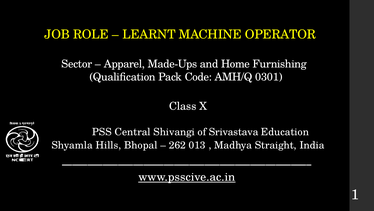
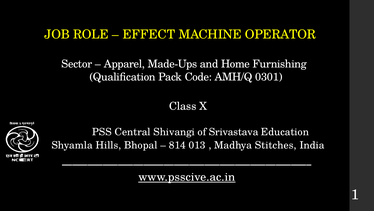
LEARNT: LEARNT -> EFFECT (149, 34)
262: 262 -> 814 (177, 145)
Straight: Straight -> Stitches (276, 145)
